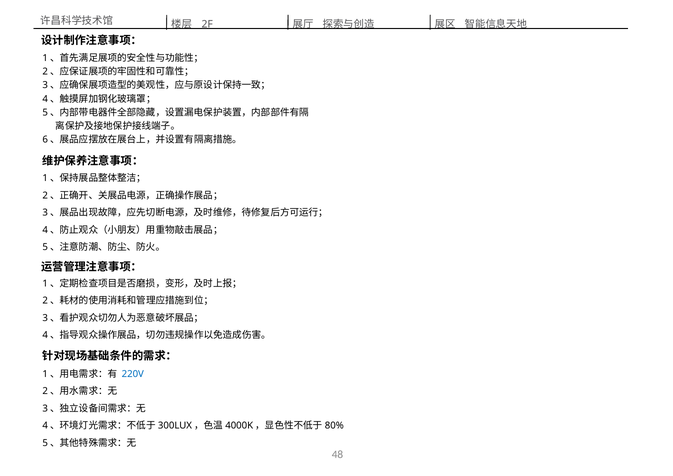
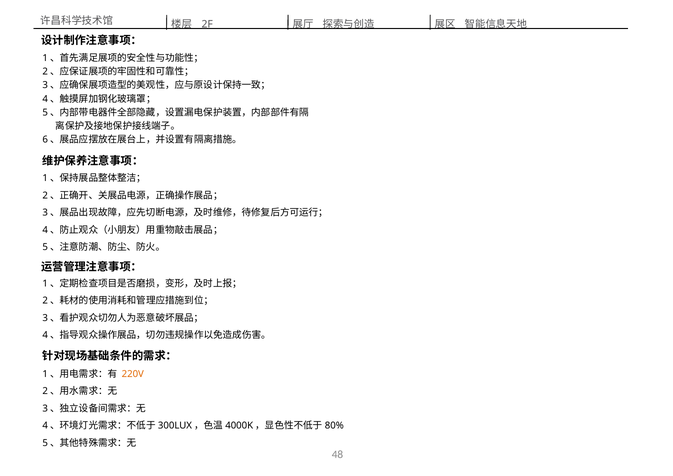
220V colour: blue -> orange (133, 374)
